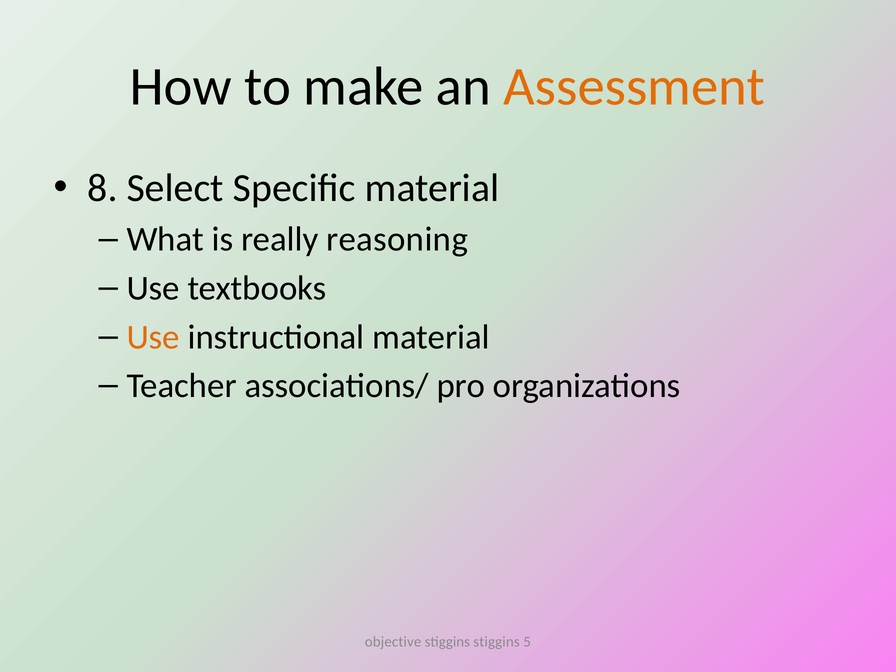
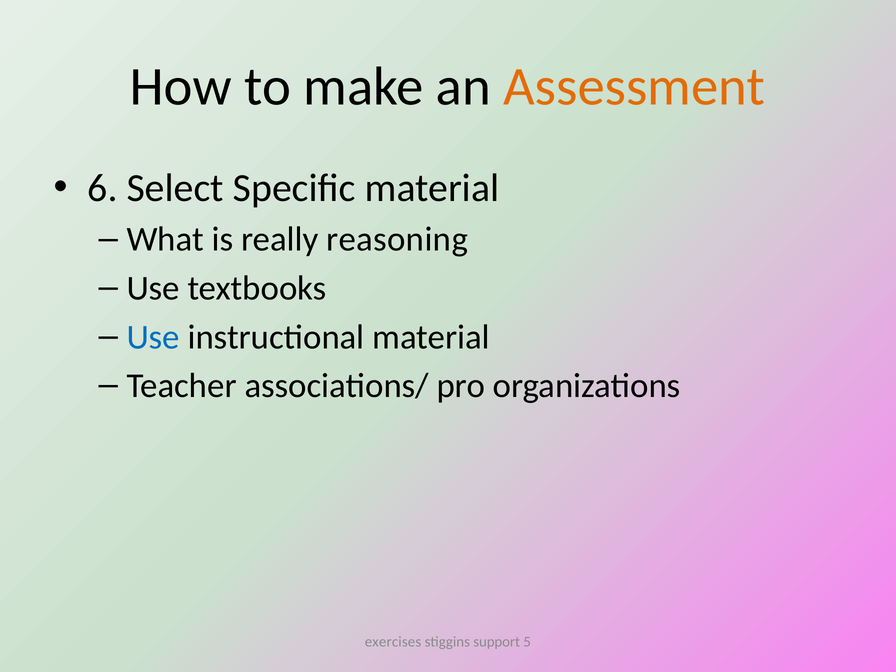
8: 8 -> 6 (102, 188)
Use colour: orange -> blue (153, 337)
objective: objective -> exercises (393, 642)
stiggins stiggins: stiggins -> support (497, 642)
